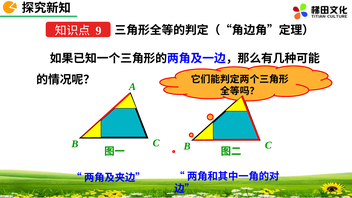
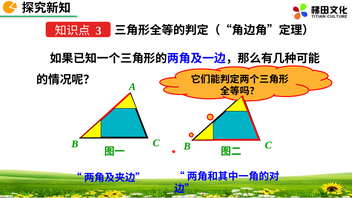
9: 9 -> 3 (98, 31)
